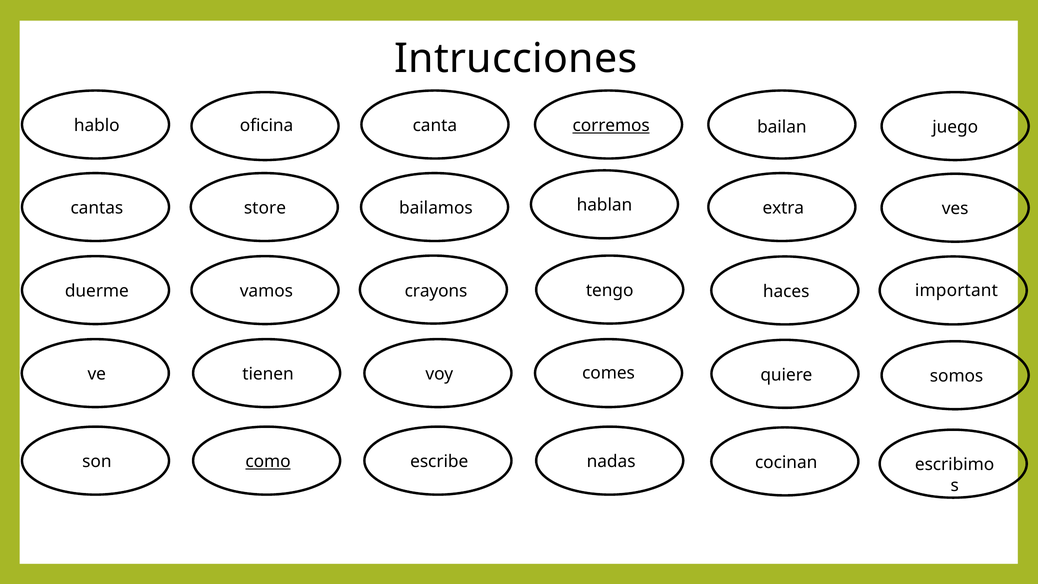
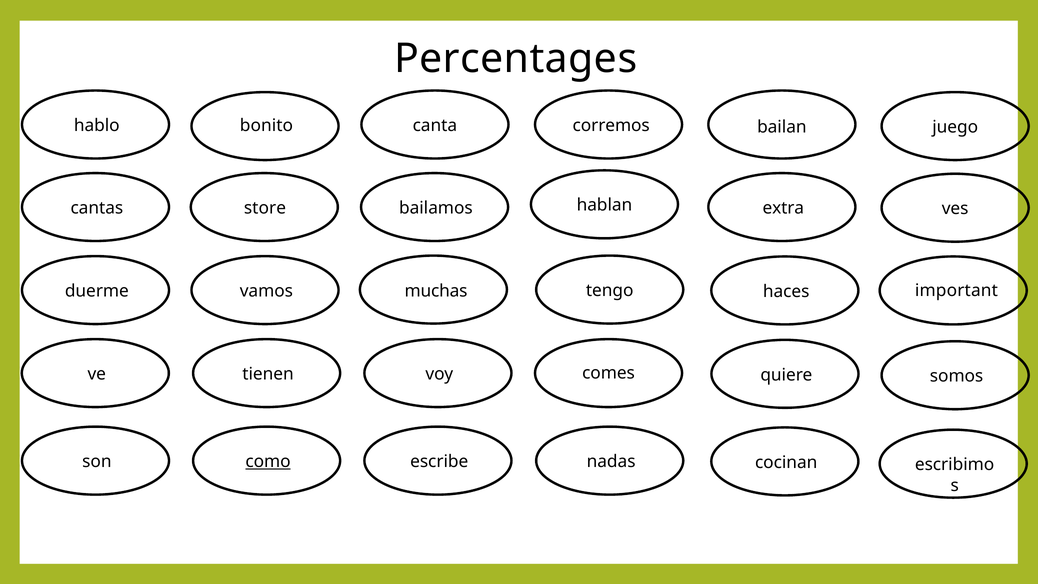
Intrucciones: Intrucciones -> Percentages (516, 58)
oficina: oficina -> bonito (266, 126)
corremos underline: present -> none (611, 125)
crayons: crayons -> muchas (436, 291)
